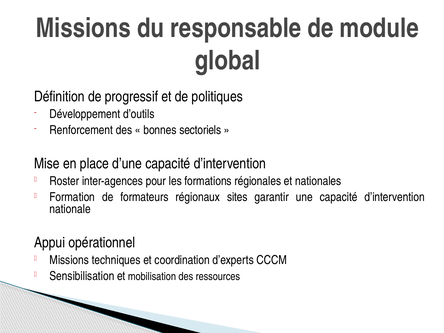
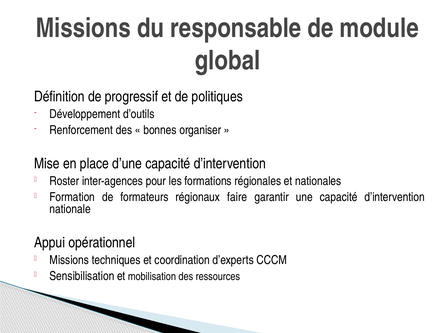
sectoriels: sectoriels -> organiser (200, 130)
sites: sites -> faire (237, 197)
